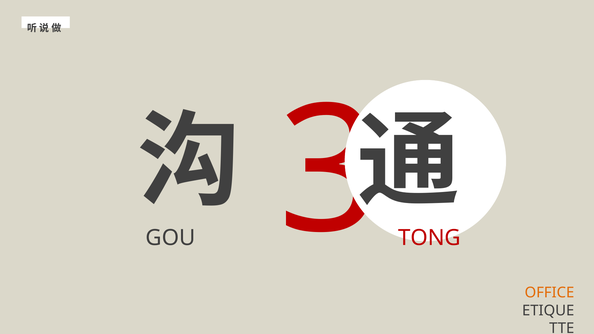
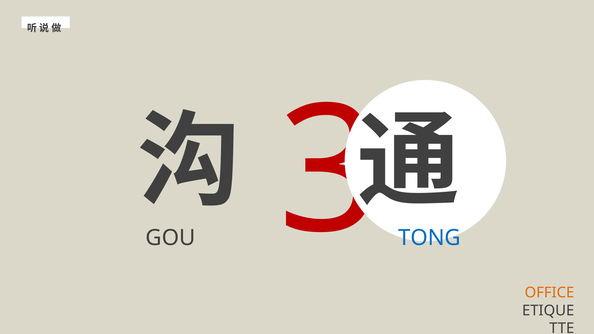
TONG colour: red -> blue (430, 238)
